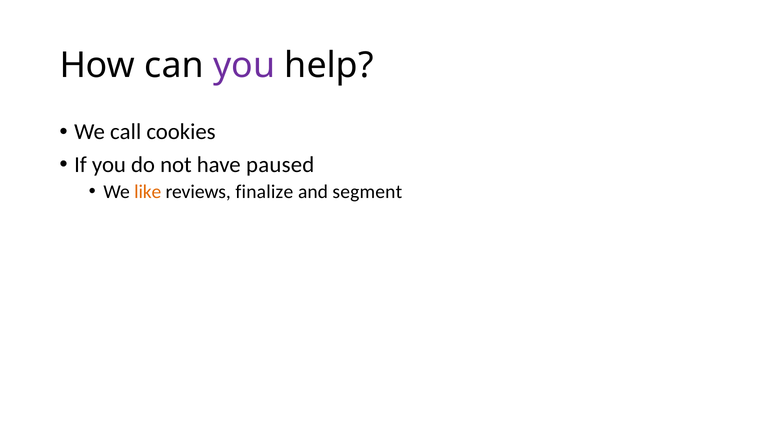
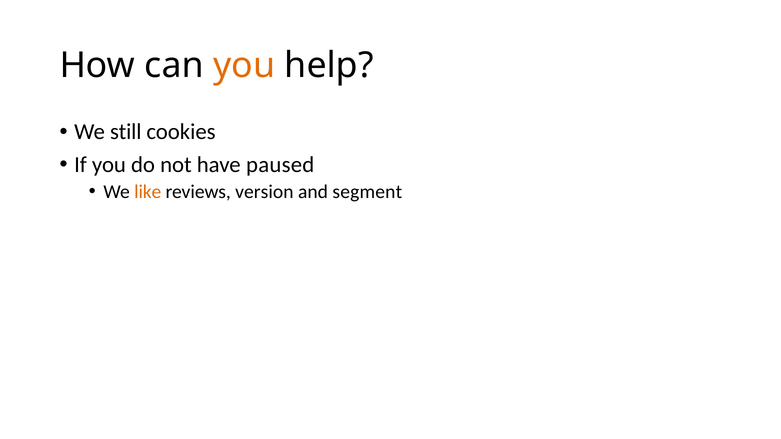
you colour: purple -> orange (244, 66)
call: call -> still (126, 132)
finalize: finalize -> version (264, 192)
